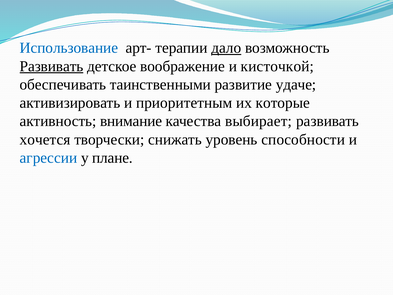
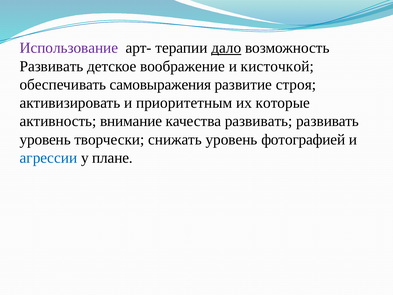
Использование colour: blue -> purple (69, 48)
Развивать underline: present -> none (52, 66)
таинственными: таинственными -> самовыражения (160, 84)
удаче: удаче -> строя (296, 84)
качества выбирает: выбирает -> развивать (259, 121)
хочется: хочется -> уровень (45, 139)
способности: способности -> фотографией (303, 139)
